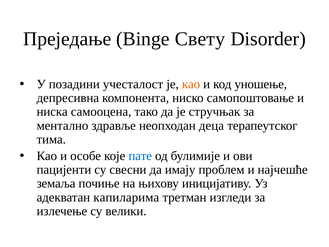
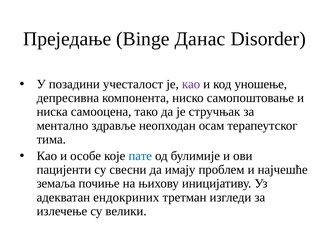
Свету: Свету -> Данас (200, 39)
као colour: orange -> purple (191, 84)
деца: деца -> осам (212, 125)
капиларима: капиларима -> ендокриних (126, 197)
